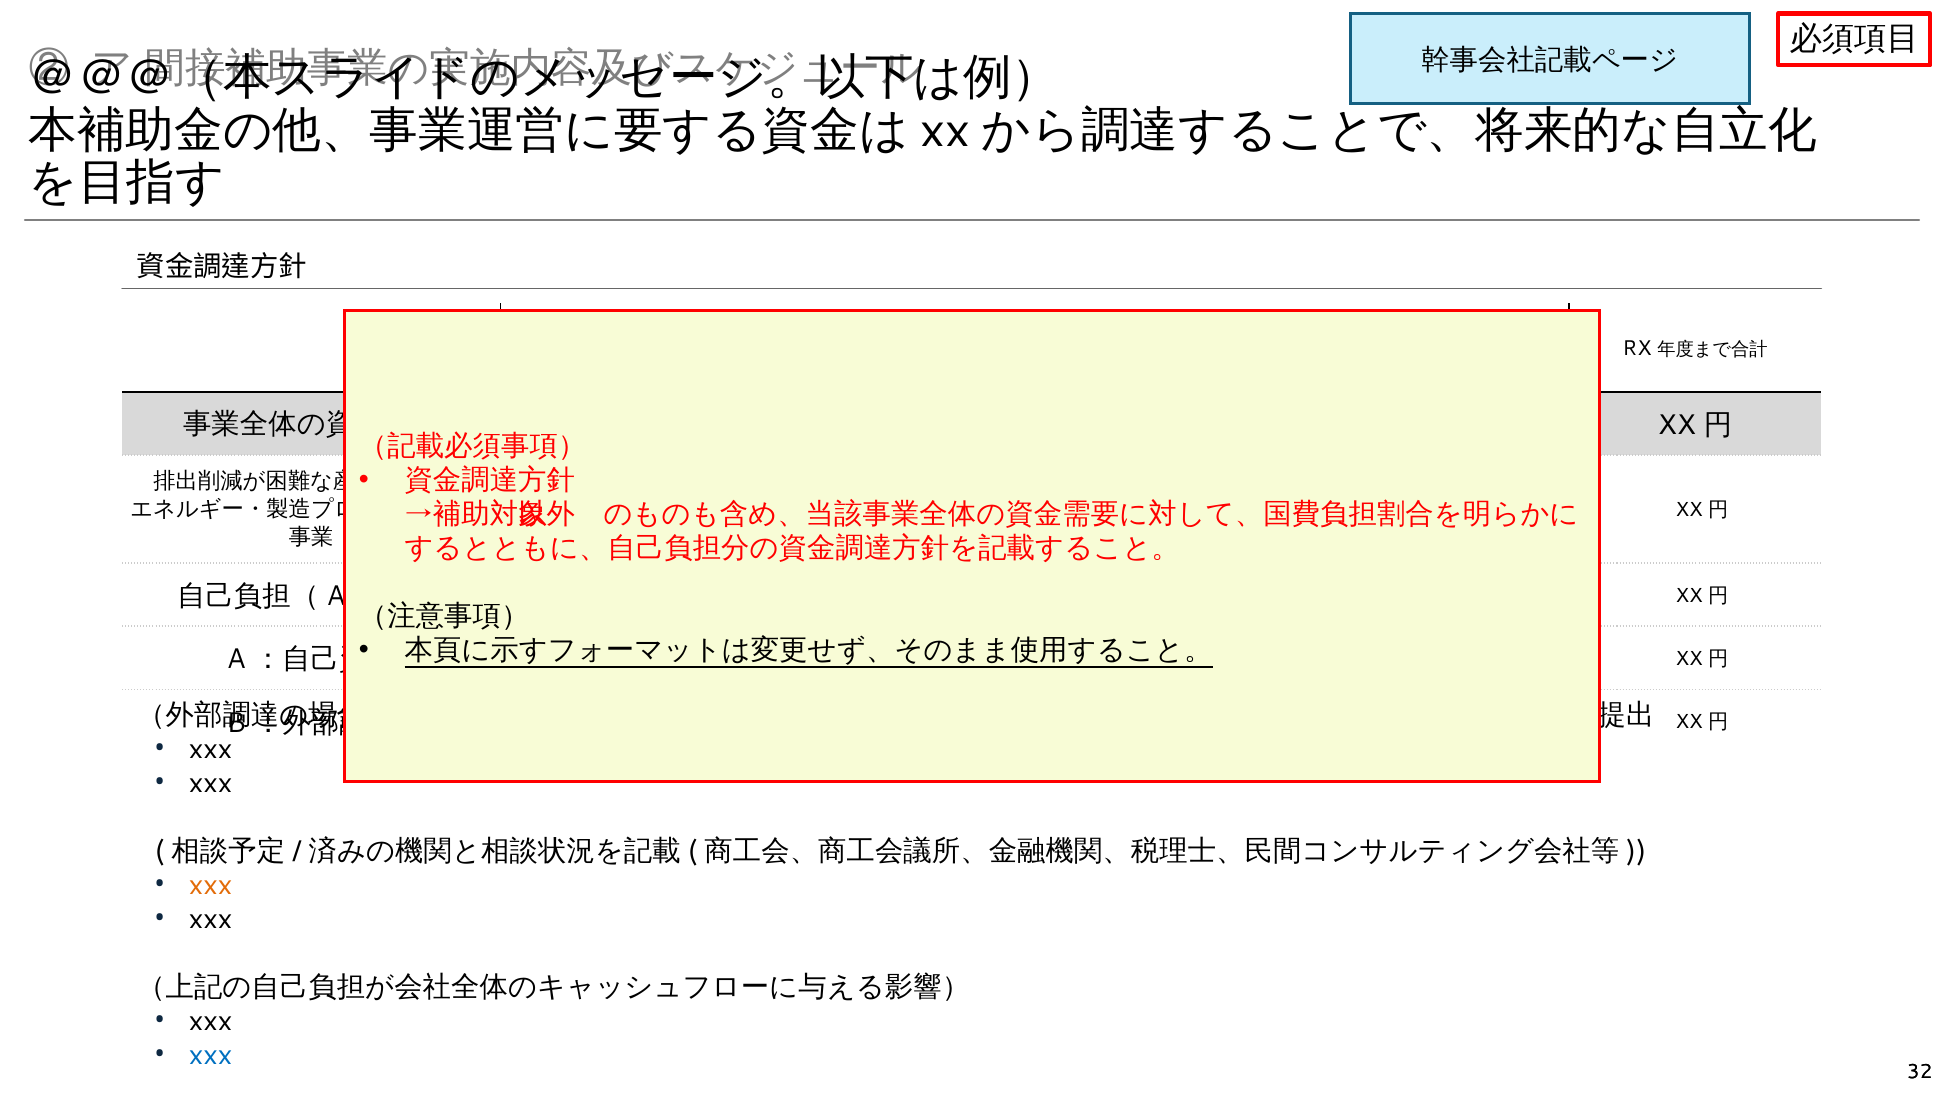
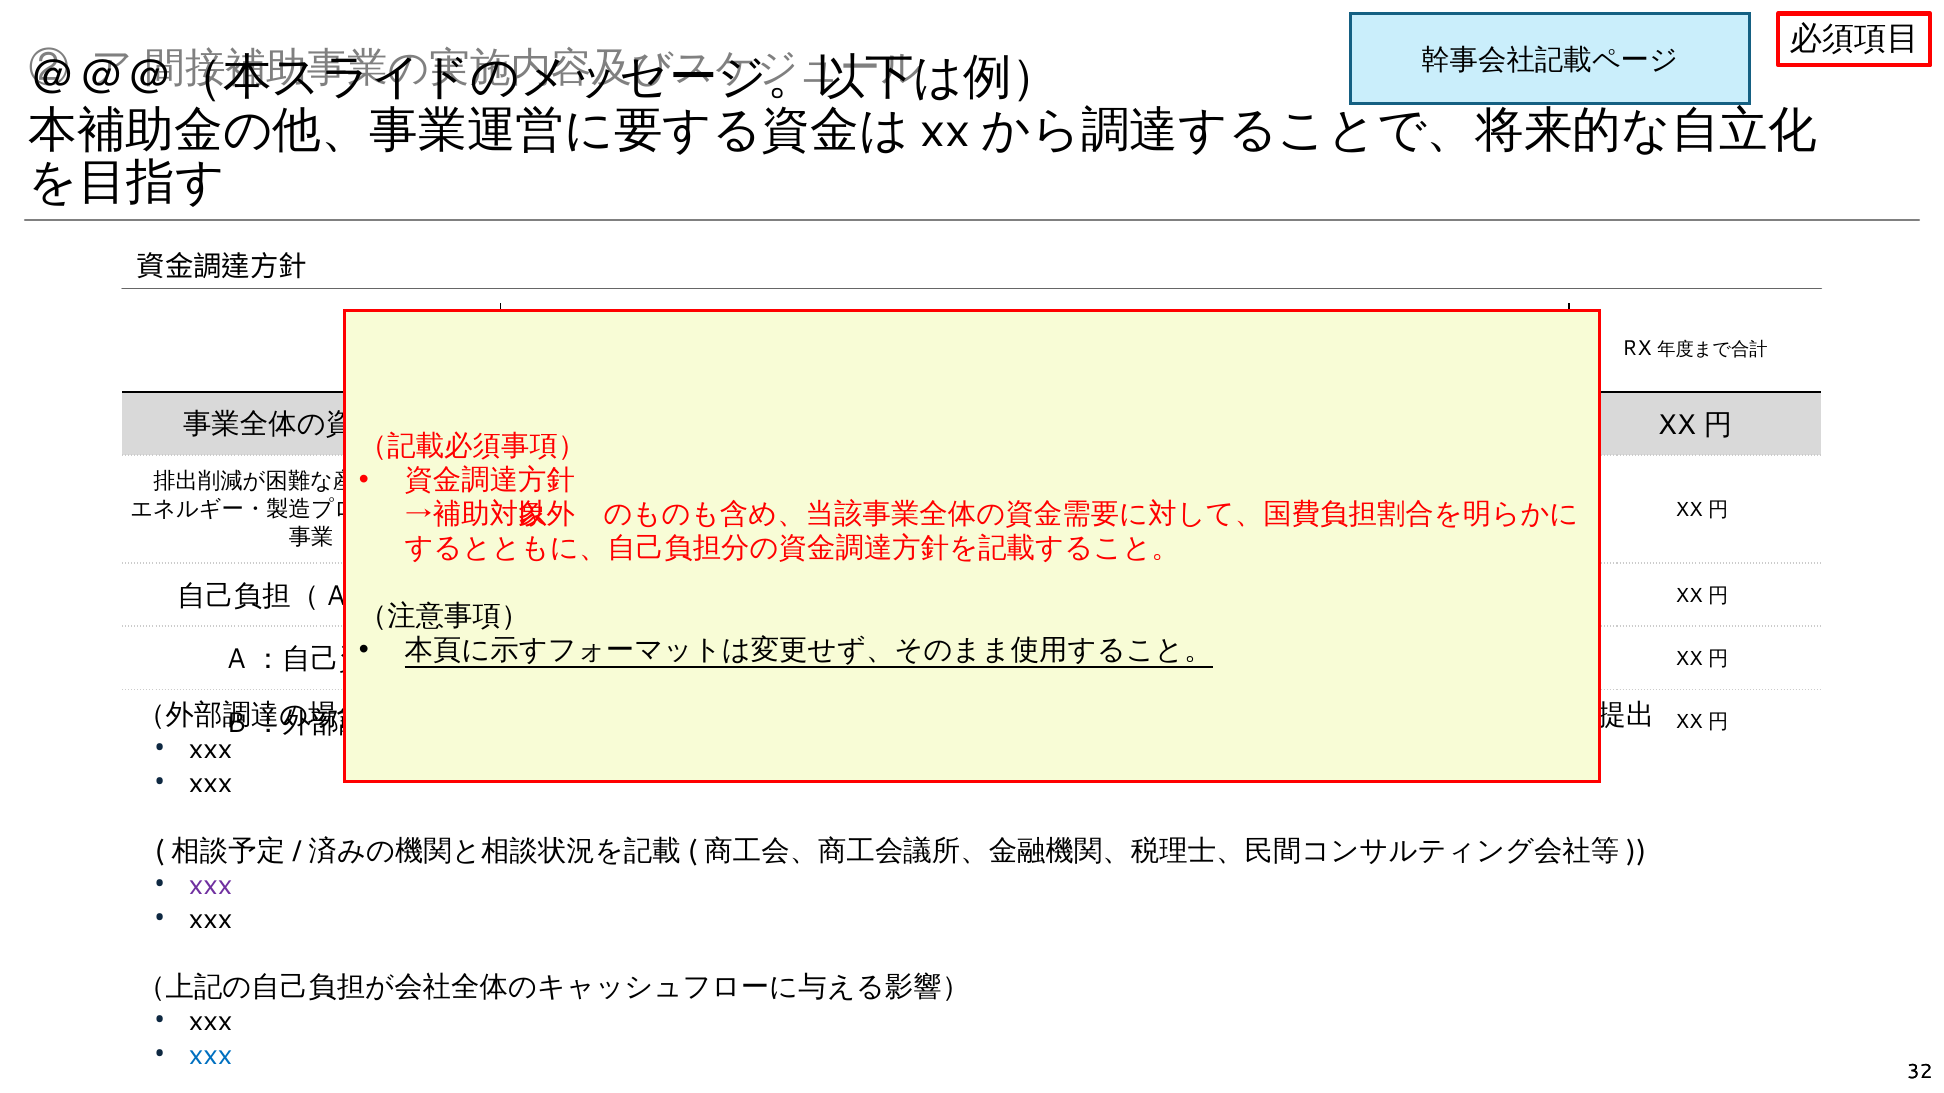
xxx colour: orange -> purple (211, 885)
